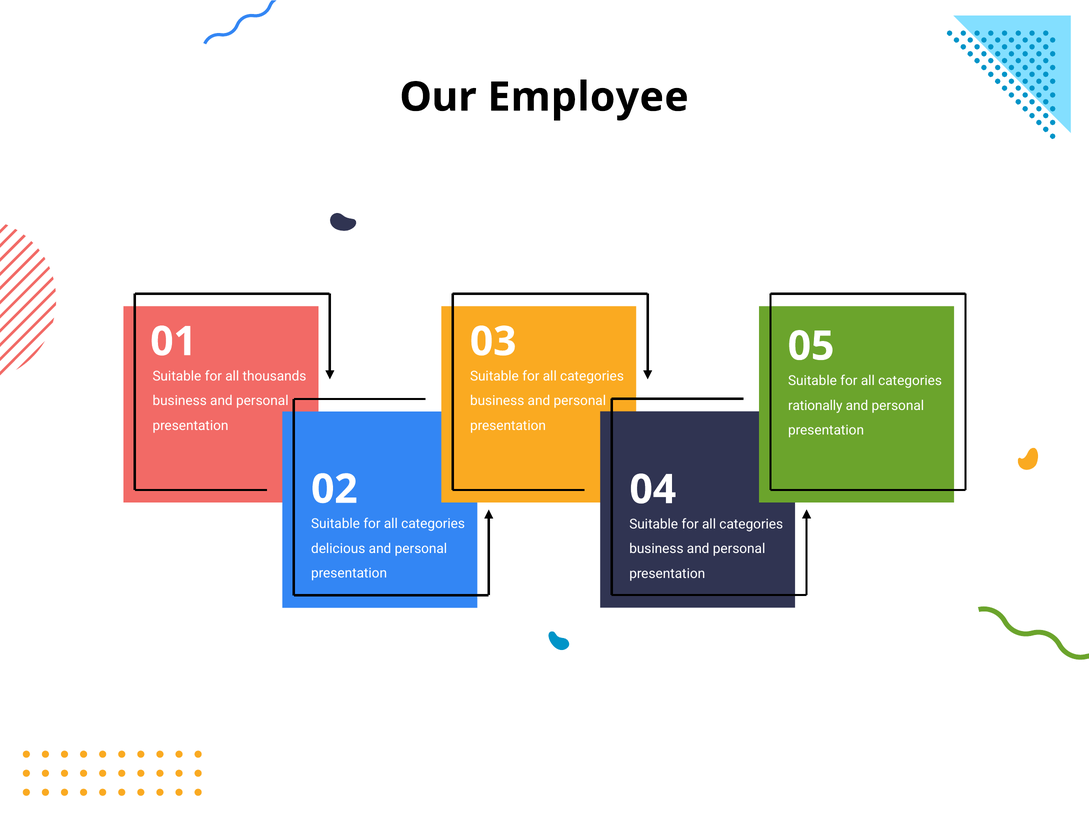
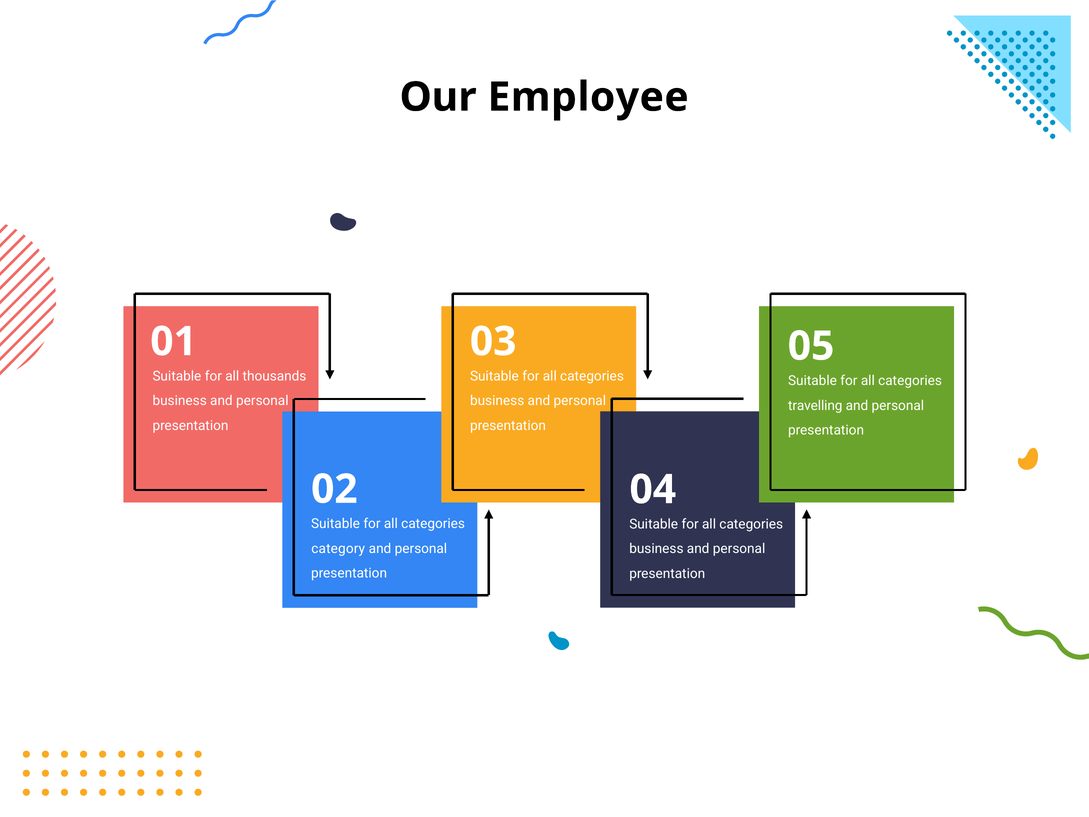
rationally: rationally -> travelling (815, 405)
delicious: delicious -> category (338, 548)
